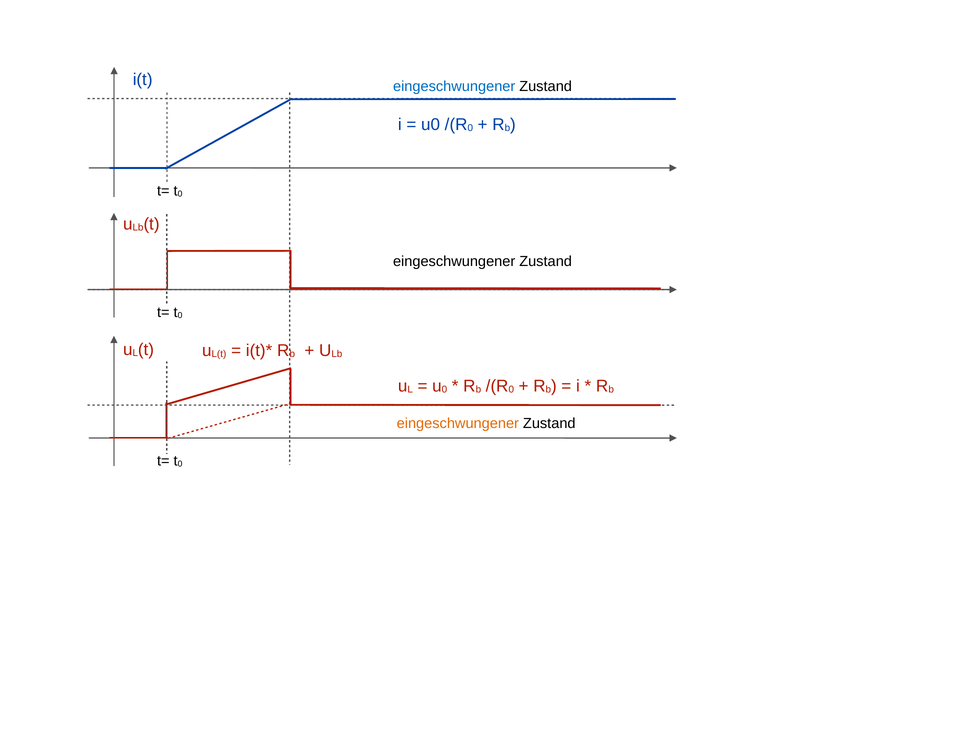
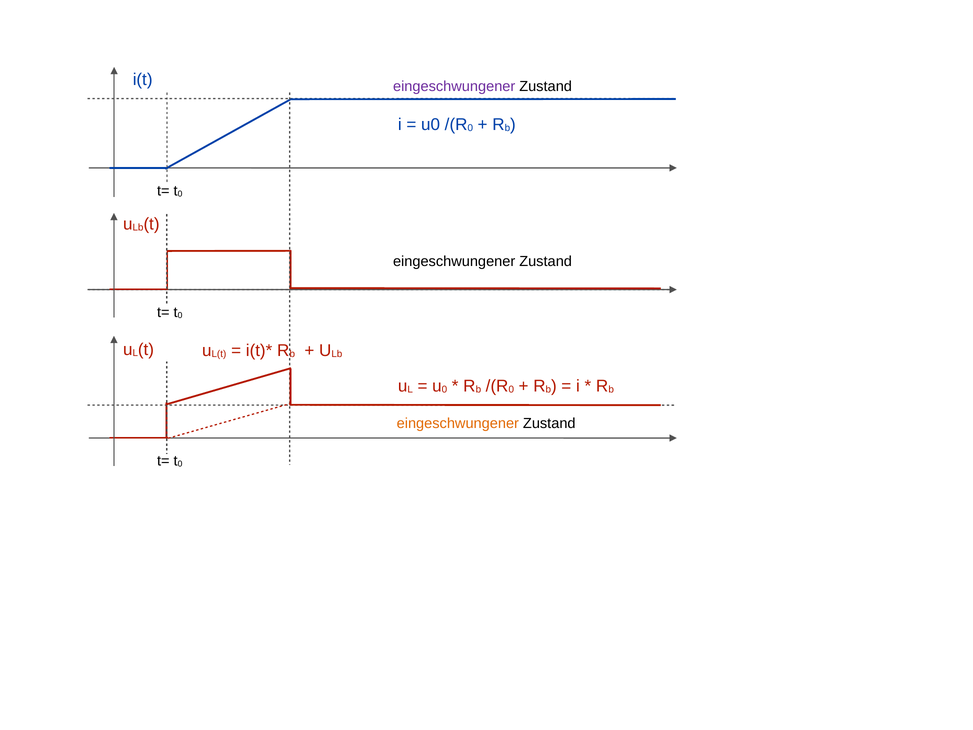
eingeschwungener colour: blue -> purple (454, 86)
